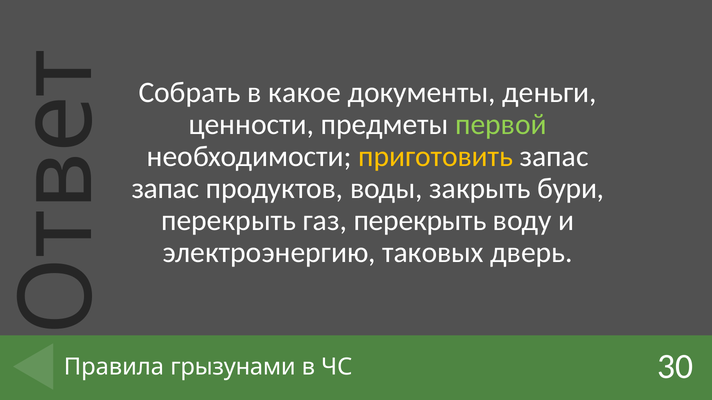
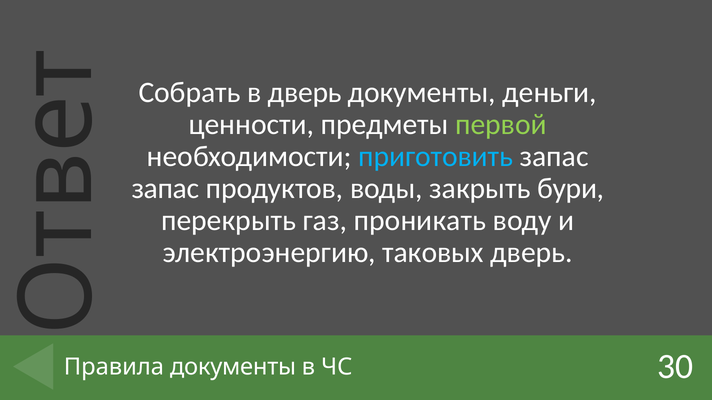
в какое: какое -> дверь (305, 93)
приготовить colour: yellow -> light blue (436, 157)
газ перекрыть: перекрыть -> проникать (420, 221)
Правила грызунами: грызунами -> документы (233, 368)
